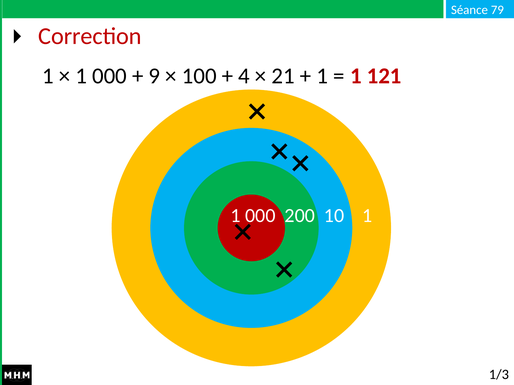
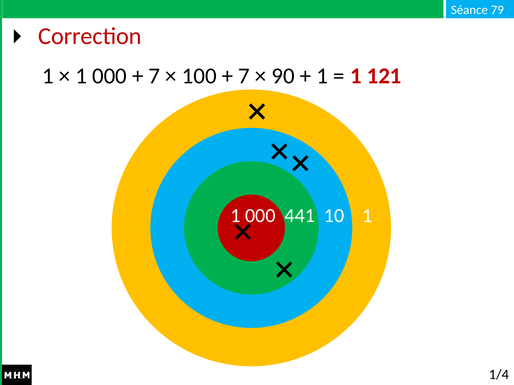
9: 9 -> 7 (154, 76)
4: 4 -> 7 (244, 76)
21: 21 -> 90 (283, 76)
200: 200 -> 441 (300, 216)
1/3: 1/3 -> 1/4 (499, 375)
